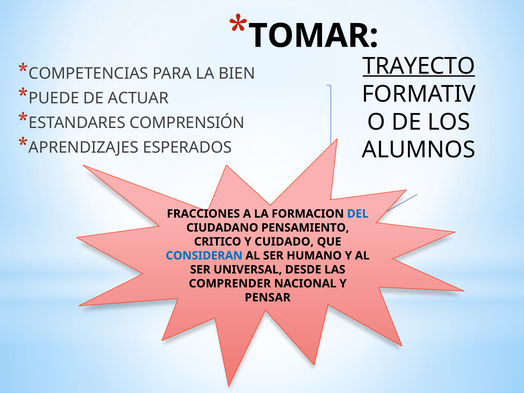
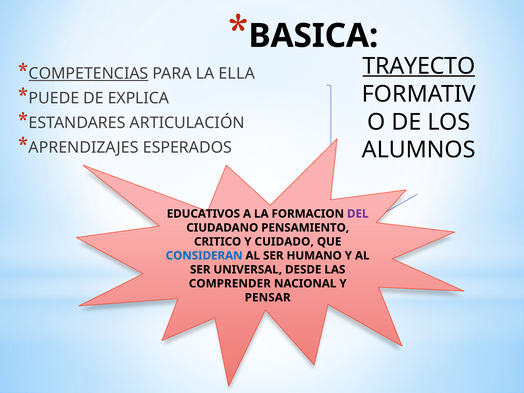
TOMAR: TOMAR -> BASICA (313, 36)
COMPETENCIAS underline: none -> present (88, 74)
BIEN: BIEN -> ELLA (237, 74)
ACTUAR: ACTUAR -> EXPLICA (138, 98)
COMPRENSIÓN: COMPRENSIÓN -> ARTICULACIÓN (187, 123)
FRACCIONES: FRACCIONES -> EDUCATIVOS (203, 214)
DEL colour: blue -> purple (358, 214)
